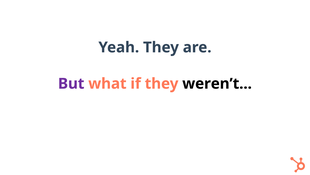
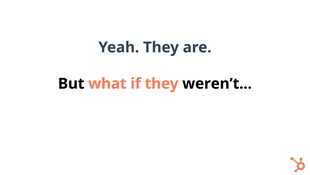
But colour: purple -> black (71, 83)
